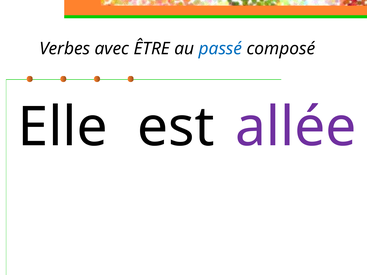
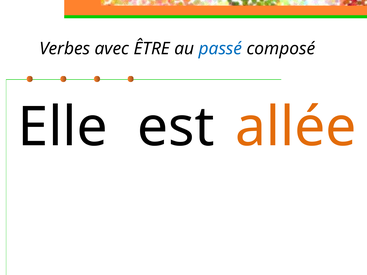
allée colour: purple -> orange (296, 127)
